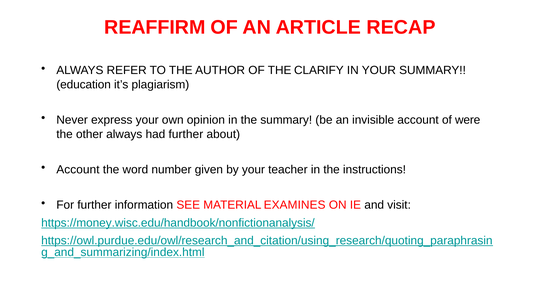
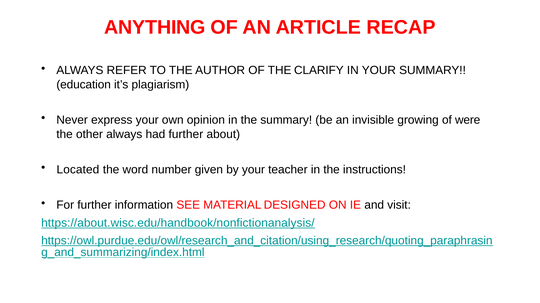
REAFFIRM: REAFFIRM -> ANYTHING (155, 27)
invisible account: account -> growing (418, 120)
Account: Account -> Located (78, 170)
EXAMINES: EXAMINES -> DESIGNED (295, 206)
https://money.wisc.edu/handbook/nonfictionanalysis/: https://money.wisc.edu/handbook/nonfictionanalysis/ -> https://about.wisc.edu/handbook/nonfictionanalysis/ (178, 223)
